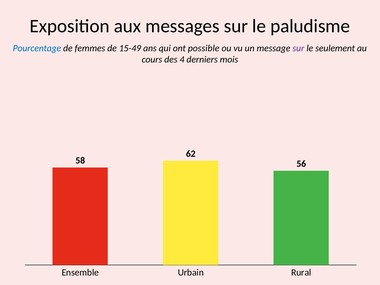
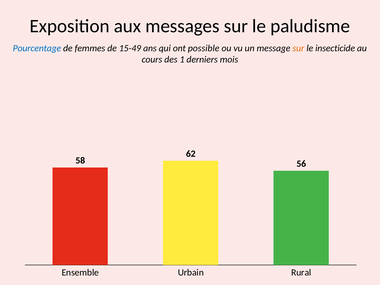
sur colour: purple -> orange (298, 48)
seulement: seulement -> insecticide (335, 48)
4: 4 -> 1 (182, 60)
